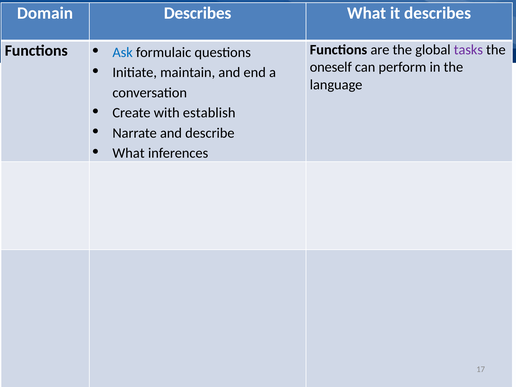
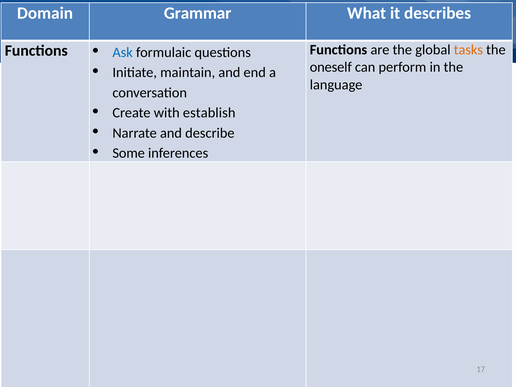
Domain Describes: Describes -> Grammar (198, 13)
tasks colour: purple -> orange (468, 50)
What: What -> Some (129, 153)
